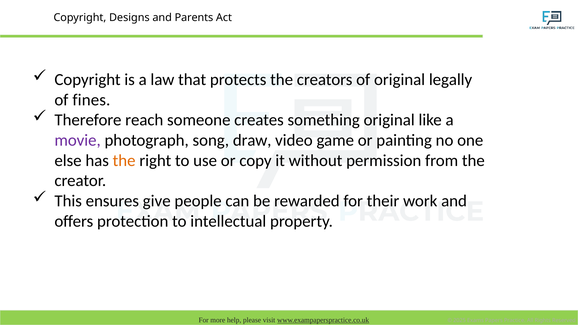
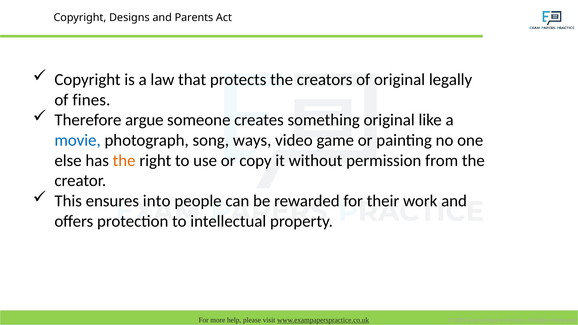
reach: reach -> argue (144, 120)
movie colour: purple -> blue (78, 140)
draw: draw -> ways (252, 140)
give: give -> into (157, 201)
